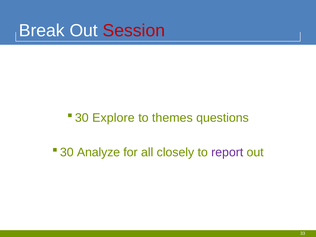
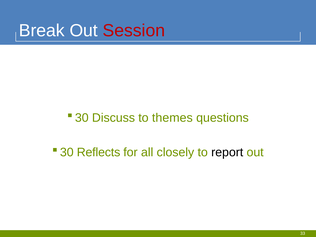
Explore: Explore -> Discuss (113, 118)
Analyze: Analyze -> Reflects (99, 152)
report colour: purple -> black (227, 152)
